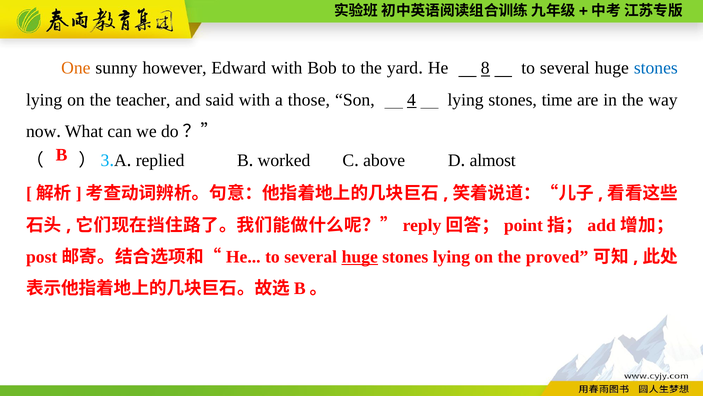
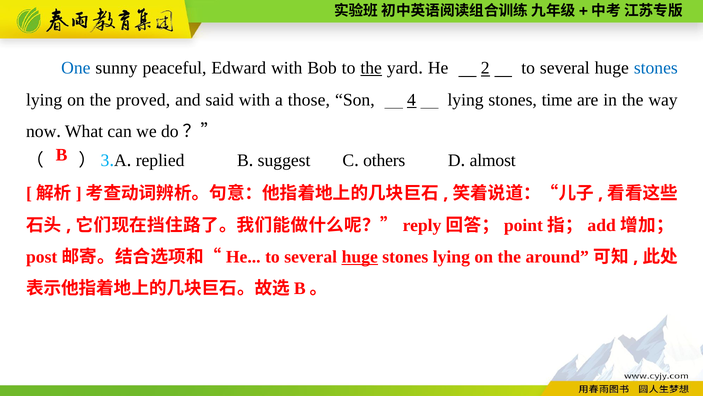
One colour: orange -> blue (76, 68)
however: however -> peaceful (175, 68)
the underline: none -> present (371, 68)
8: 8 -> 2 (485, 68)
teacher: teacher -> proved (143, 100)
worked: worked -> suggest (284, 160)
above: above -> others (384, 160)
proved: proved -> around (557, 257)
